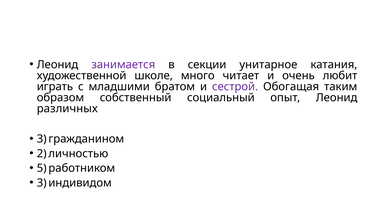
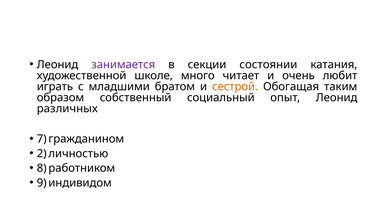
унитарное: унитарное -> состоянии (268, 64)
сестрой colour: purple -> orange (235, 86)
3: 3 -> 7 (42, 139)
5: 5 -> 8 (42, 168)
3: 3 -> 9 (42, 183)
